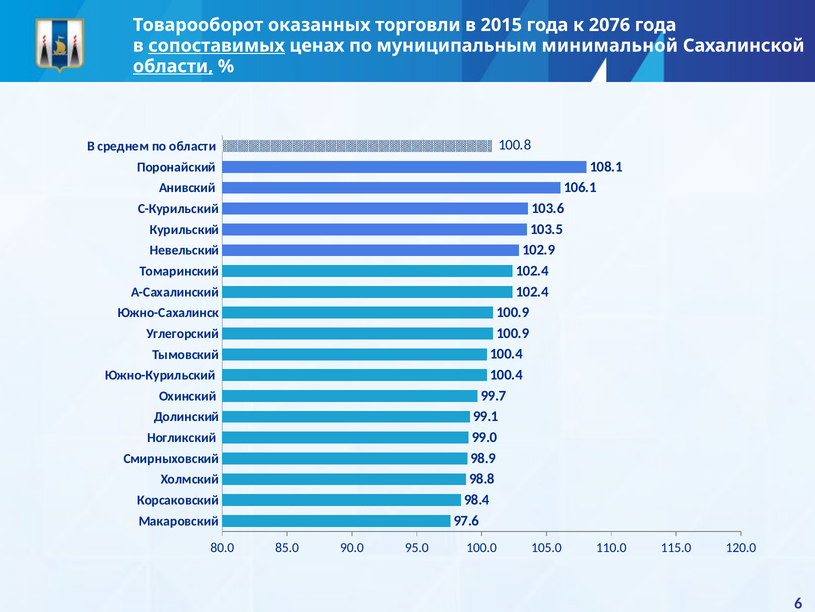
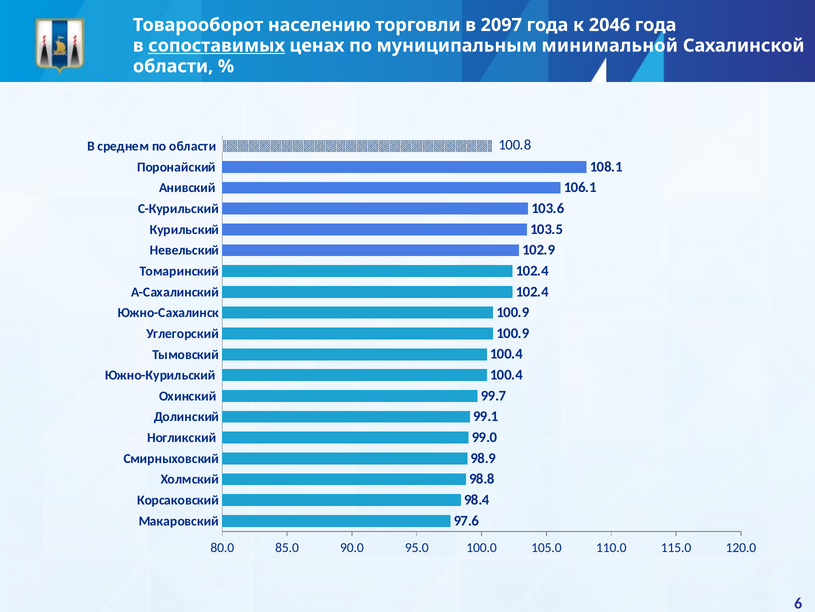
оказанных: оказанных -> населению (319, 25)
2015: 2015 -> 2097 (501, 25)
2076: 2076 -> 2046 (609, 25)
области underline: present -> none (173, 66)
